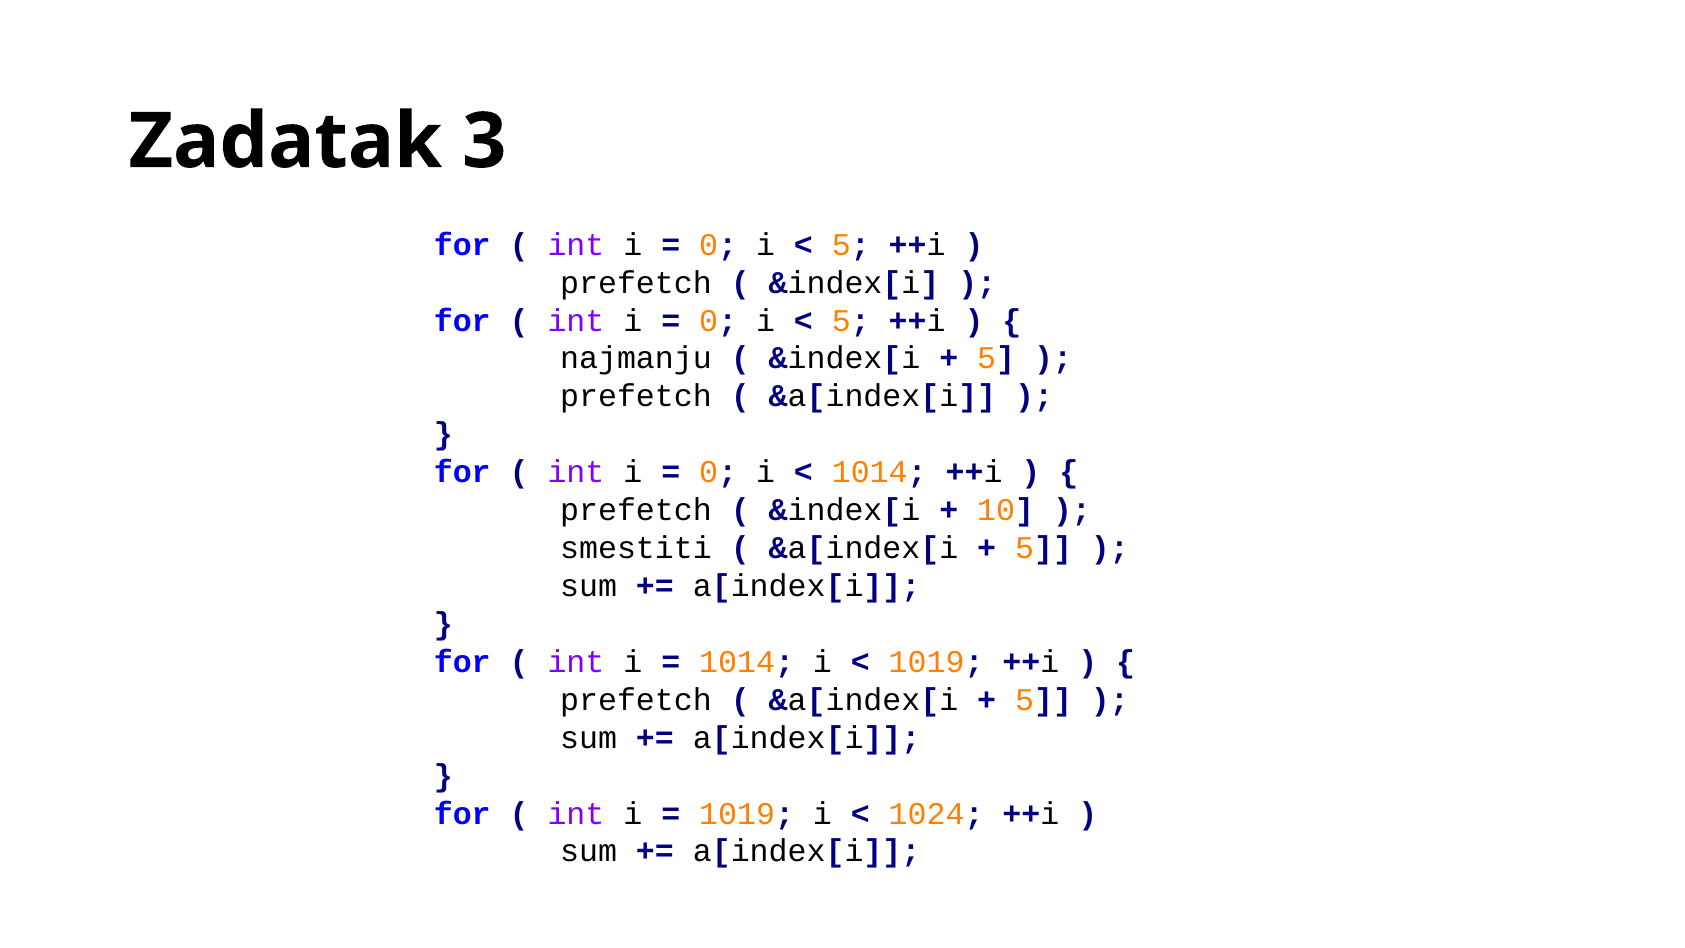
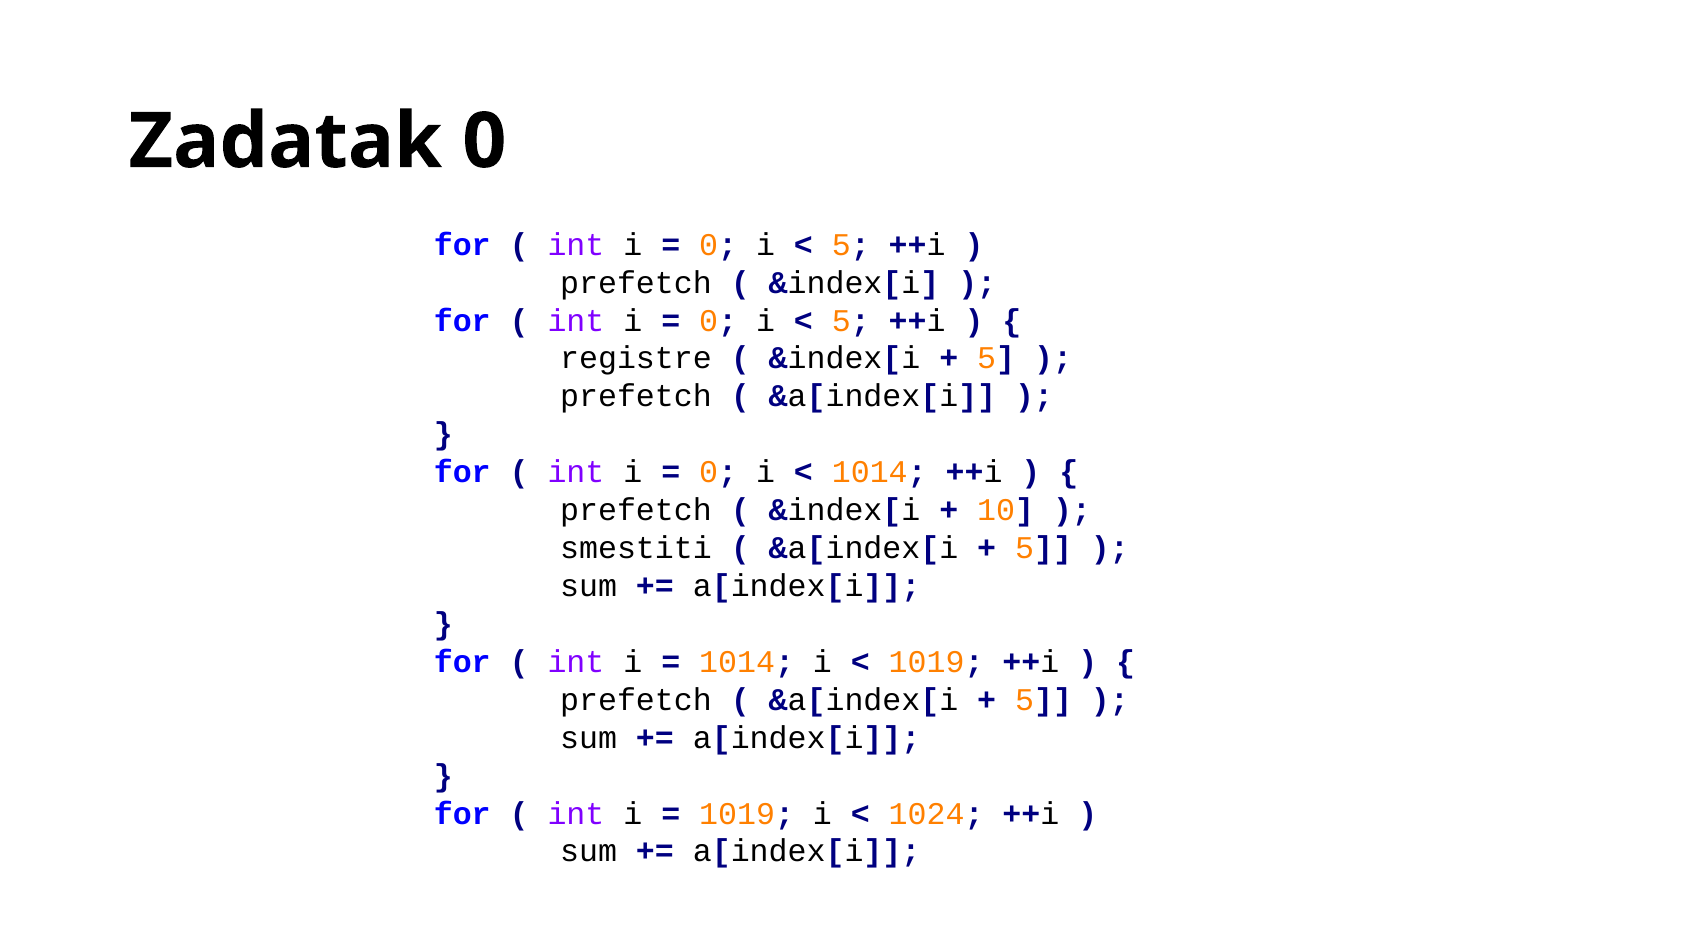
Zadatak 3: 3 -> 0 (484, 142)
najmanju: najmanju -> registre (636, 358)
